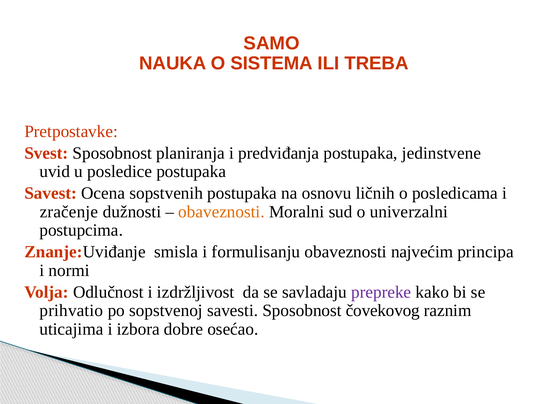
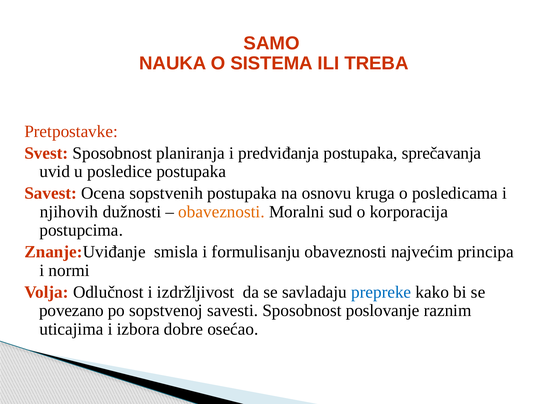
jedinstvene: jedinstvene -> sprečavanja (442, 153)
ličnih: ličnih -> kruga (375, 193)
zračenje: zračenje -> njihovih (69, 211)
univerzalni: univerzalni -> korporacija (409, 211)
prepreke colour: purple -> blue (381, 292)
prihvatio: prihvatio -> povezano (72, 310)
čovekovog: čovekovog -> poslovanje (383, 310)
